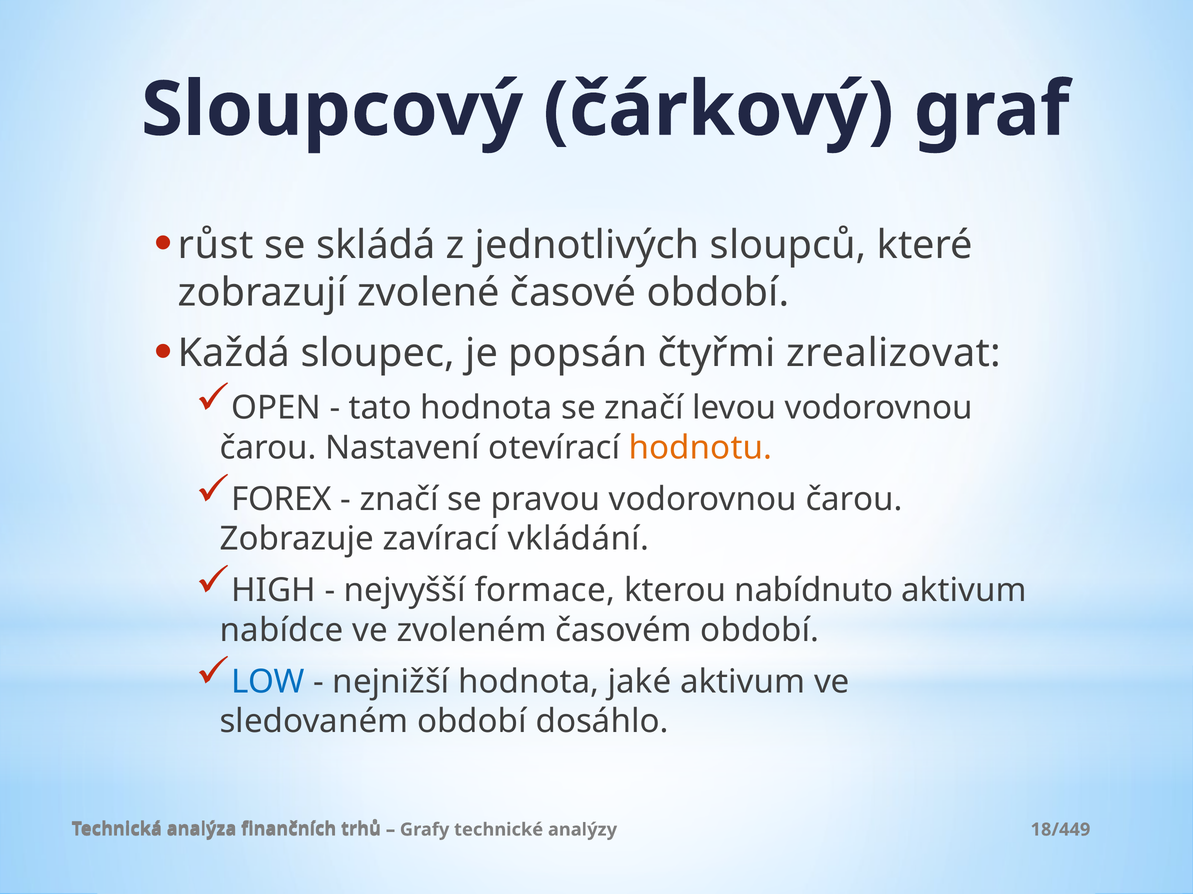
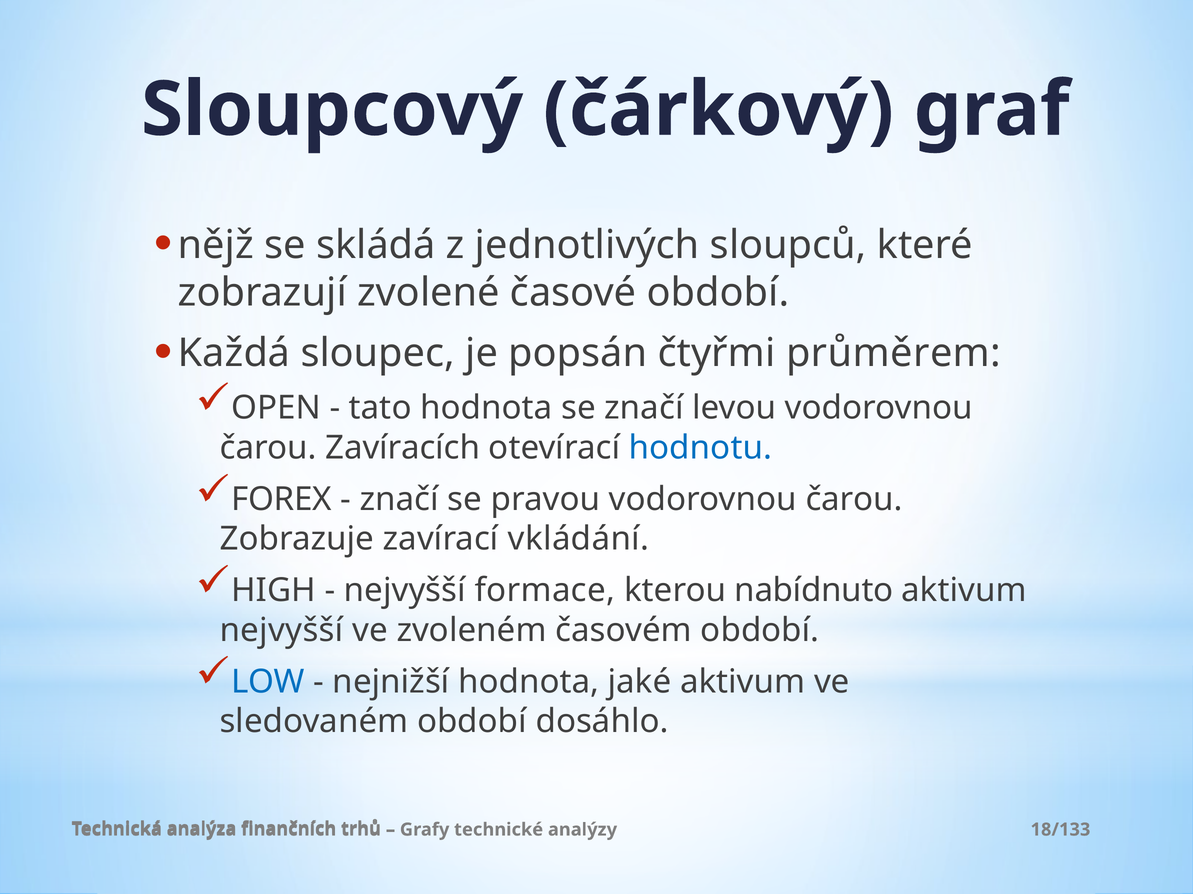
růst: růst -> nějž (216, 245)
zrealizovat: zrealizovat -> průměrem (894, 353)
Nastavení: Nastavení -> Zavíracích (403, 448)
hodnotu colour: orange -> blue (700, 448)
nabídce: nabídce -> nejvyšší (282, 631)
18/449: 18/449 -> 18/133 (1060, 830)
